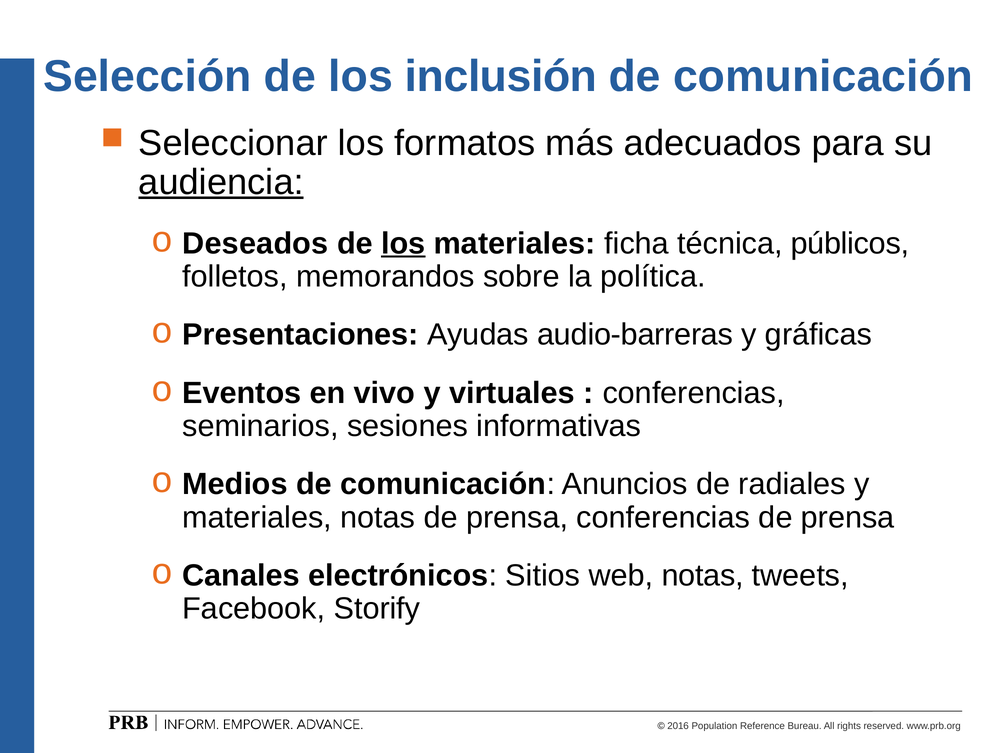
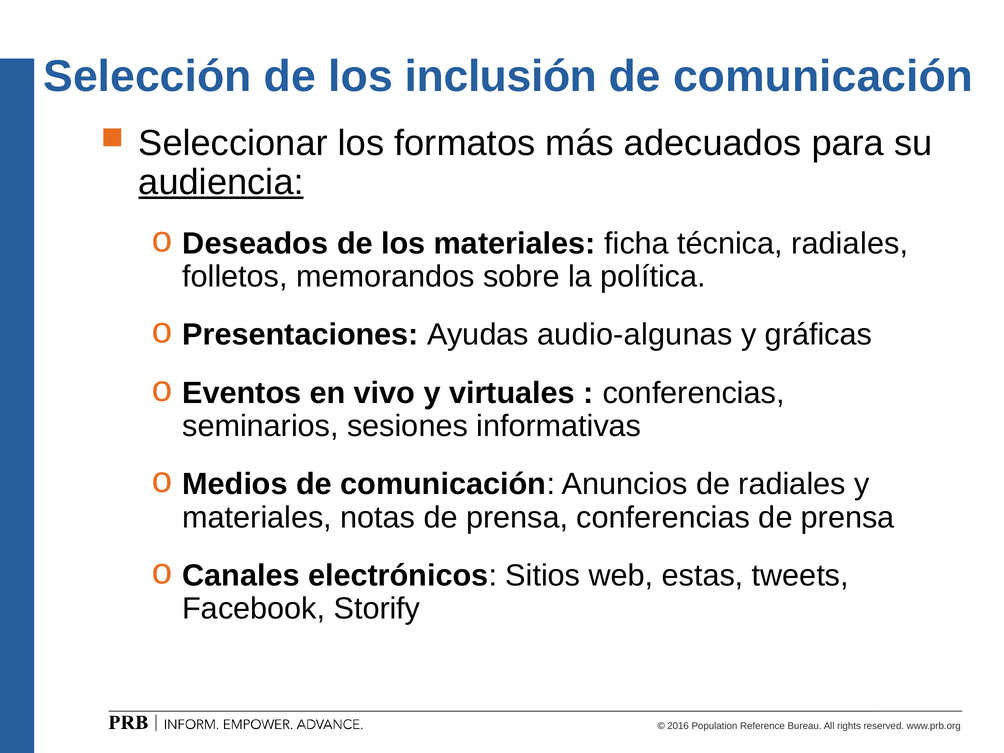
los underline: present -> none (403, 243)
técnica públicos: públicos -> radiales (850, 243)
audio-barreras: audio-barreras -> audio-algunas (635, 335)
web notas: notas -> estas (703, 576)
